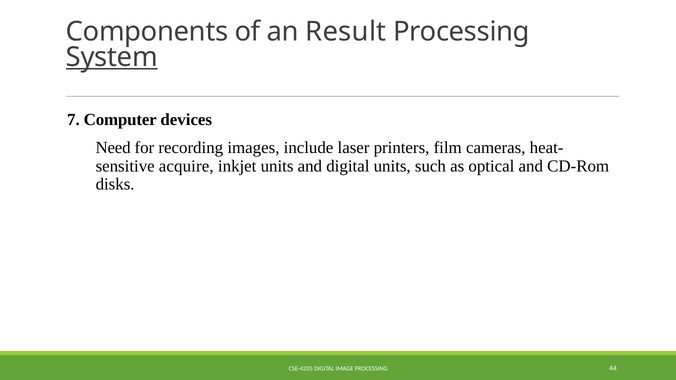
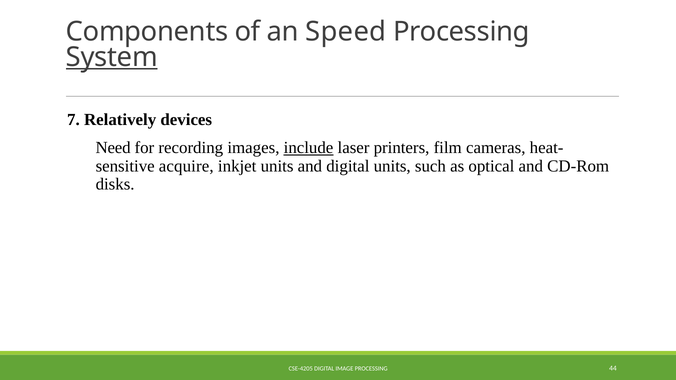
Result: Result -> Speed (346, 32)
Computer: Computer -> Relatively (120, 120)
include underline: none -> present (309, 148)
